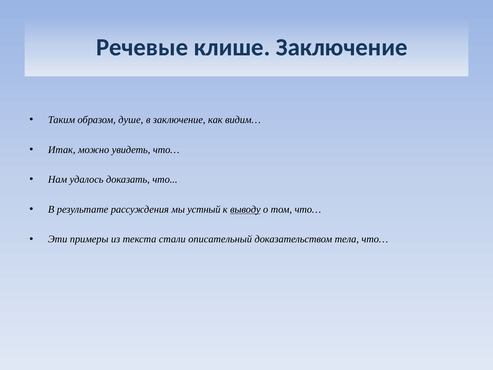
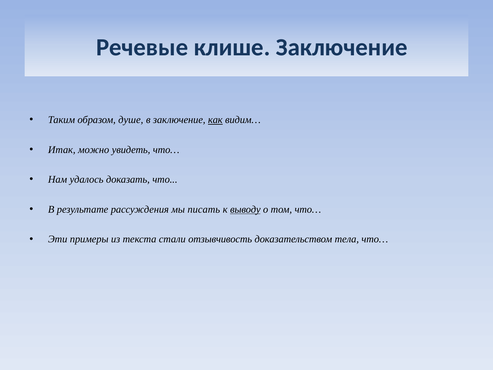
как underline: none -> present (215, 120)
устный: устный -> писать (204, 209)
описательный: описательный -> отзывчивость (220, 239)
